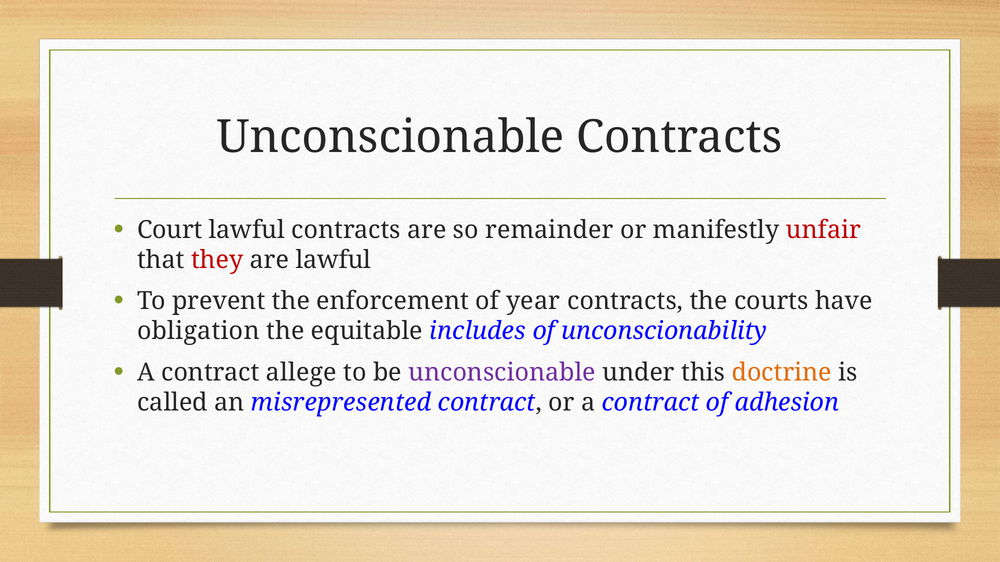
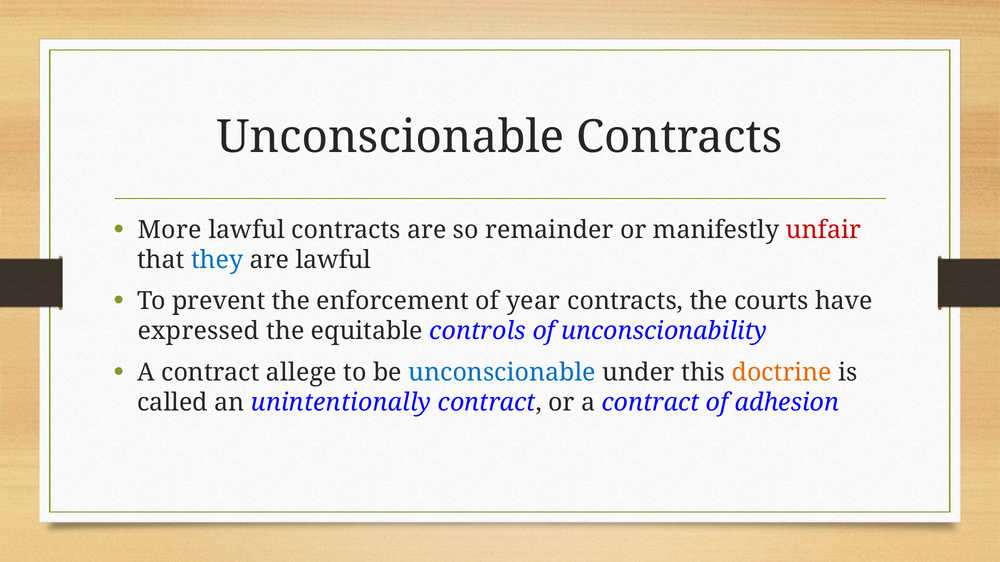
Court: Court -> More (170, 230)
they colour: red -> blue (217, 260)
obligation: obligation -> expressed (198, 331)
includes: includes -> controls (478, 331)
unconscionable colour: purple -> blue (502, 373)
misrepresented: misrepresented -> unintentionally (341, 403)
